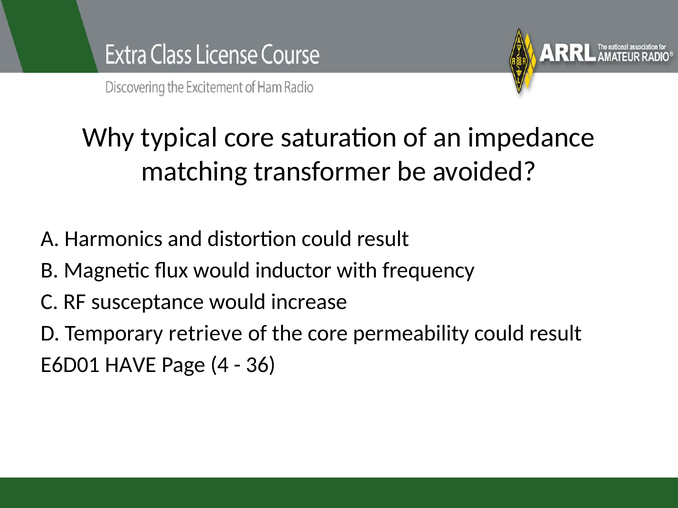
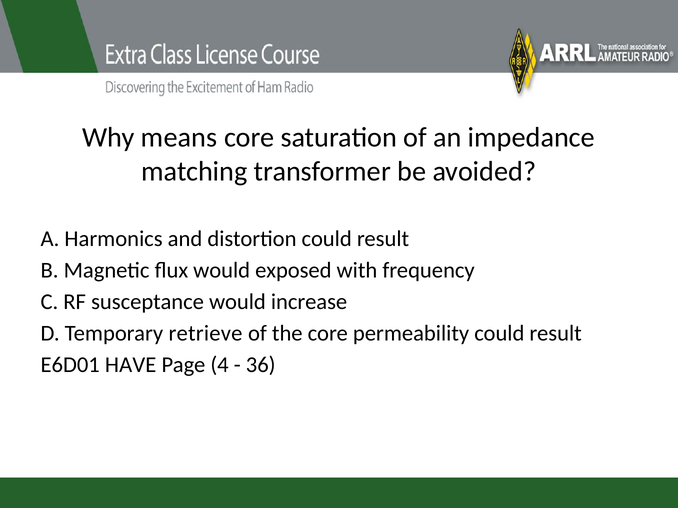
typical: typical -> means (179, 138)
inductor: inductor -> exposed (293, 270)
